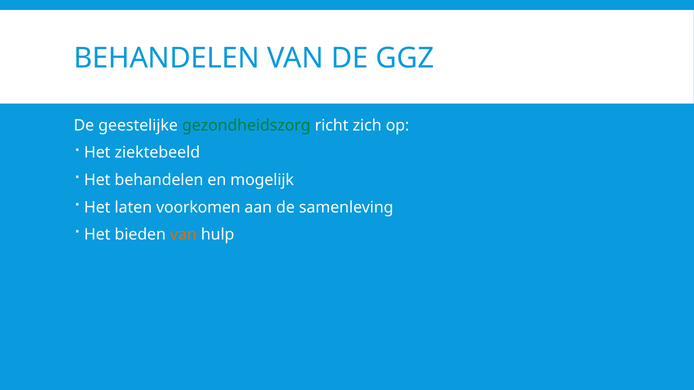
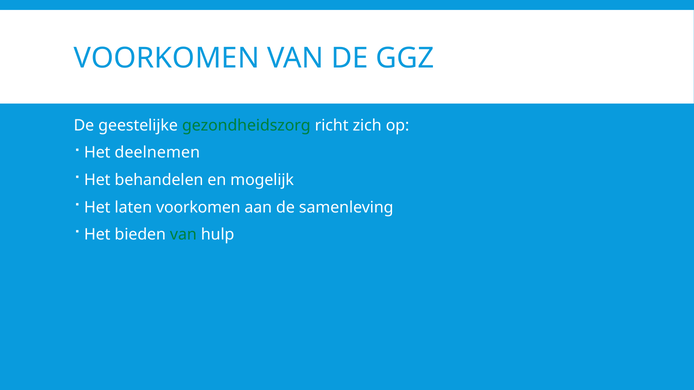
BEHANDELEN: BEHANDELEN -> VOORKOMEN (167, 58)
ziektebeeld: ziektebeeld -> deelnemen (157, 153)
van colour: orange -> green (183, 235)
